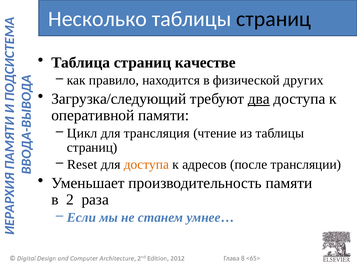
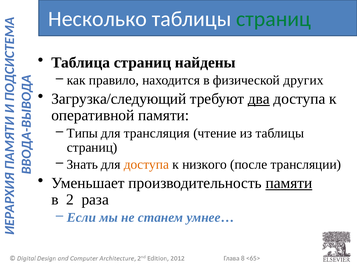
страниц colour: black -> green (274, 19)
качестве: качестве -> найдены (205, 63)
Цикл: Цикл -> Типы (82, 134)
Reset: Reset -> Знать (82, 165)
адресов: адресов -> низкого (205, 165)
памяти underline: none -> present (289, 184)
